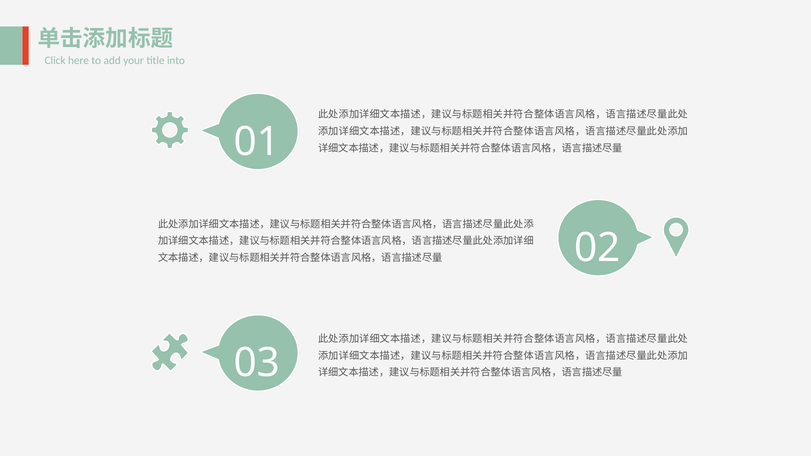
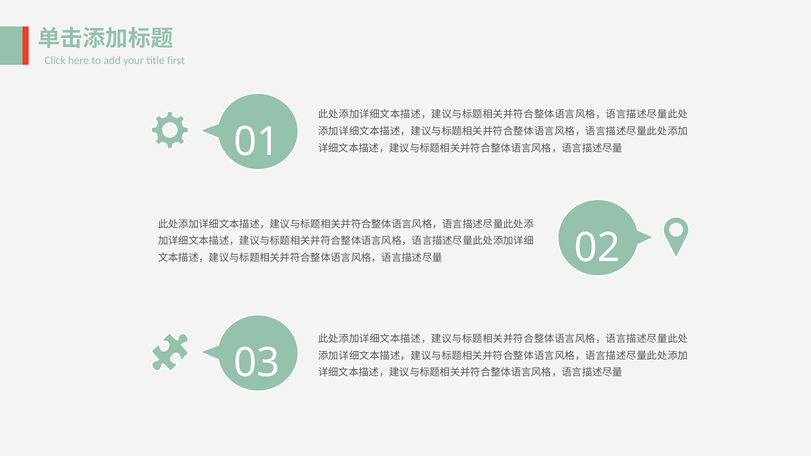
into: into -> first (176, 61)
